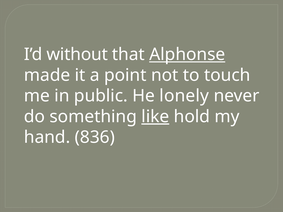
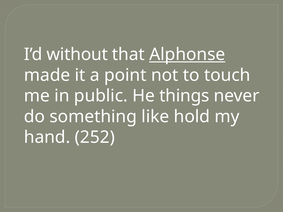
lonely: lonely -> things (184, 96)
like underline: present -> none (155, 117)
836: 836 -> 252 (95, 137)
